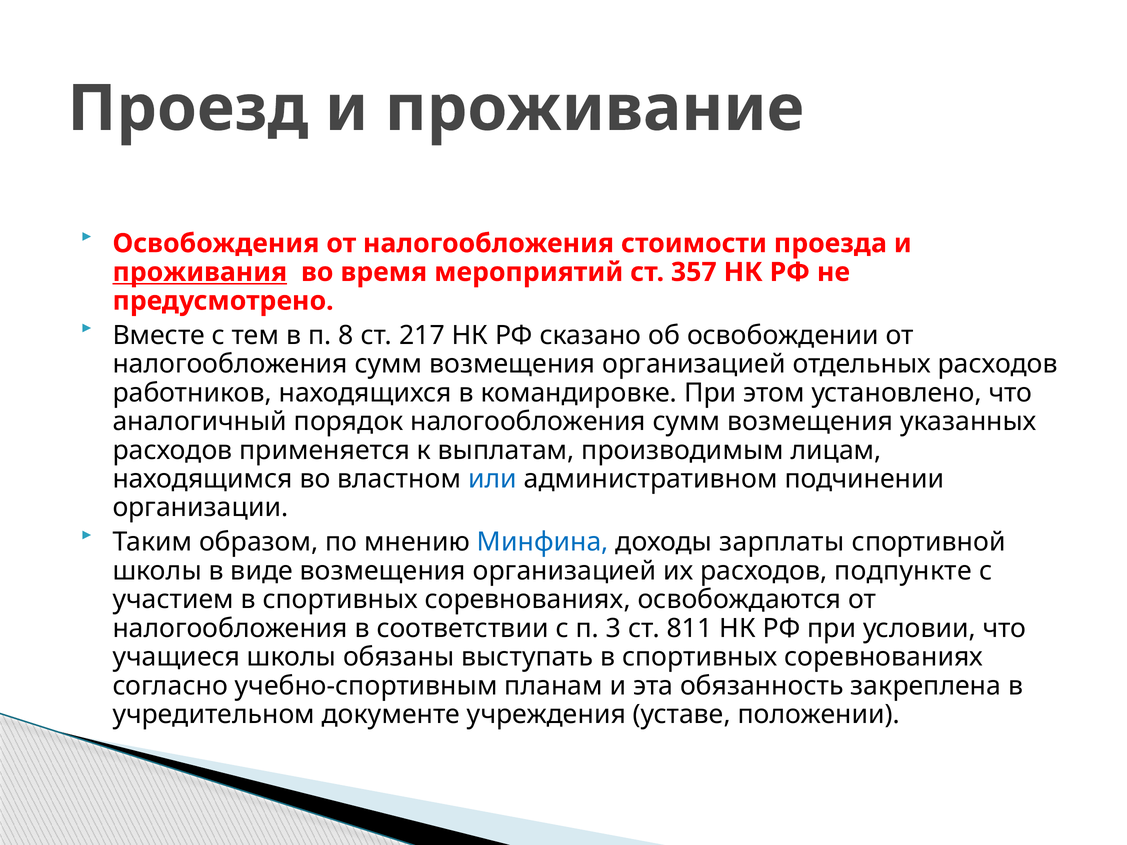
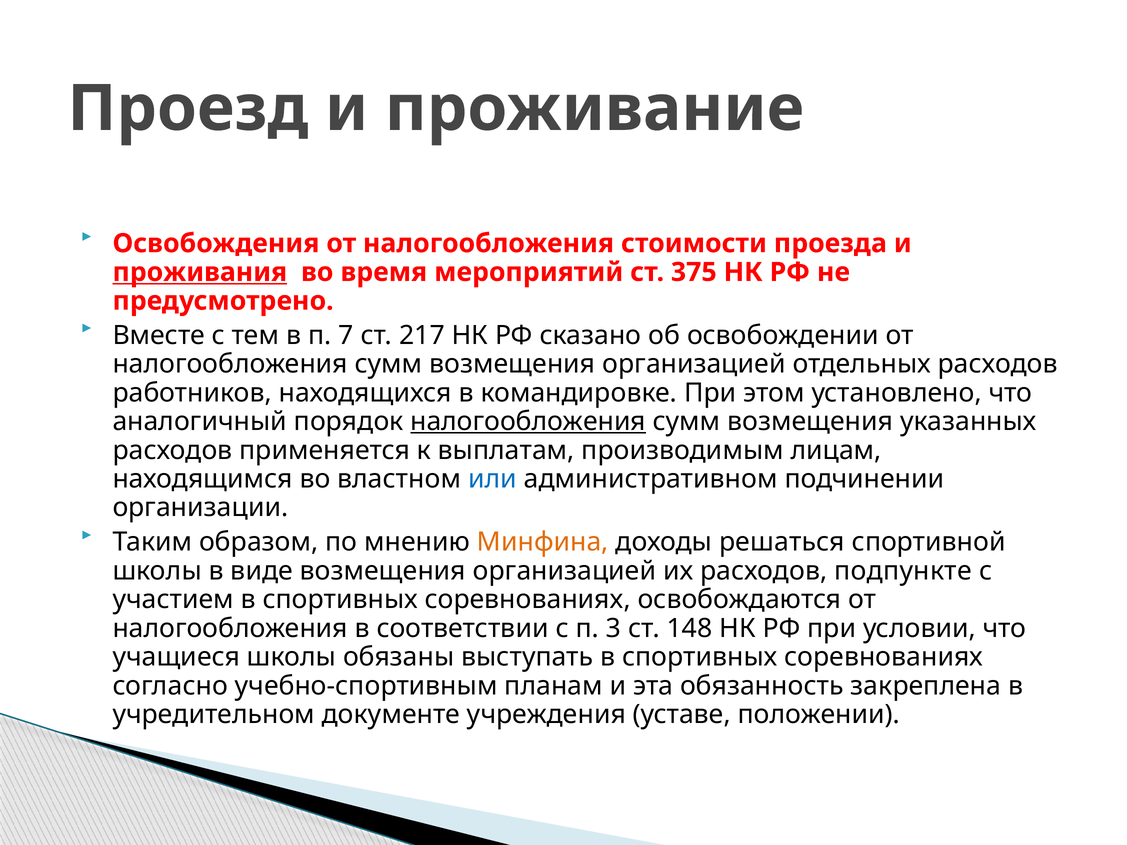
357: 357 -> 375 (694, 272)
8: 8 -> 7 (346, 335)
налогообложения underline: none -> present (528, 422)
Минфина colour: blue -> orange (543, 542)
зарплаты: зарплаты -> решаться (782, 542)
811: 811 -> 148 (689, 628)
